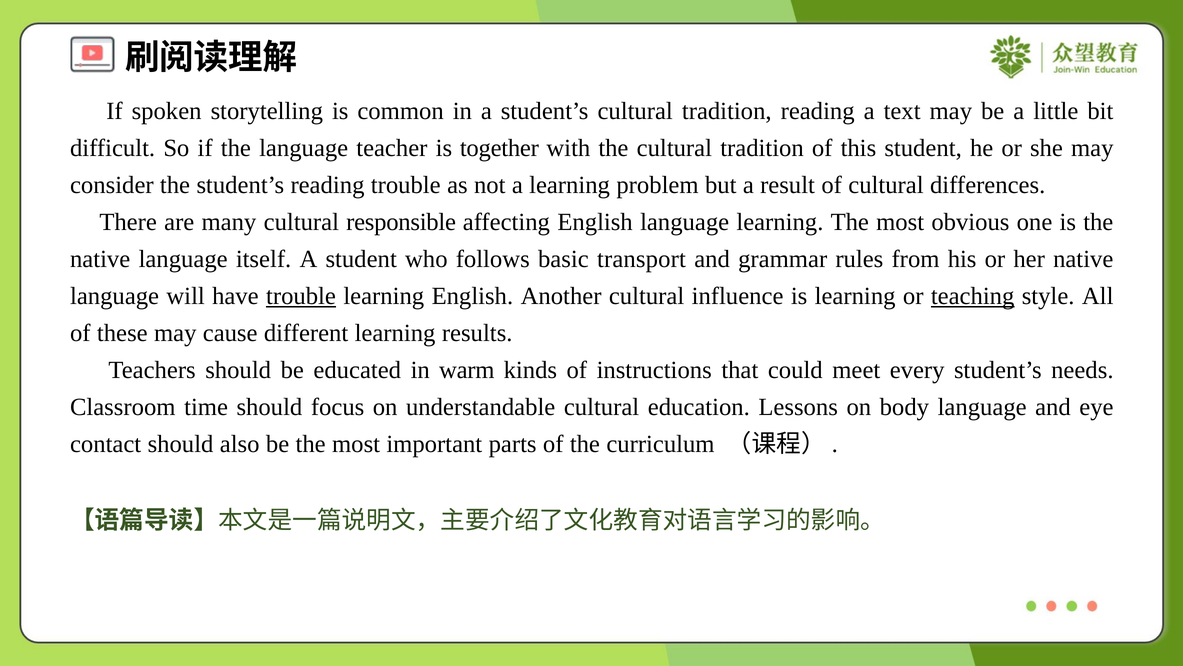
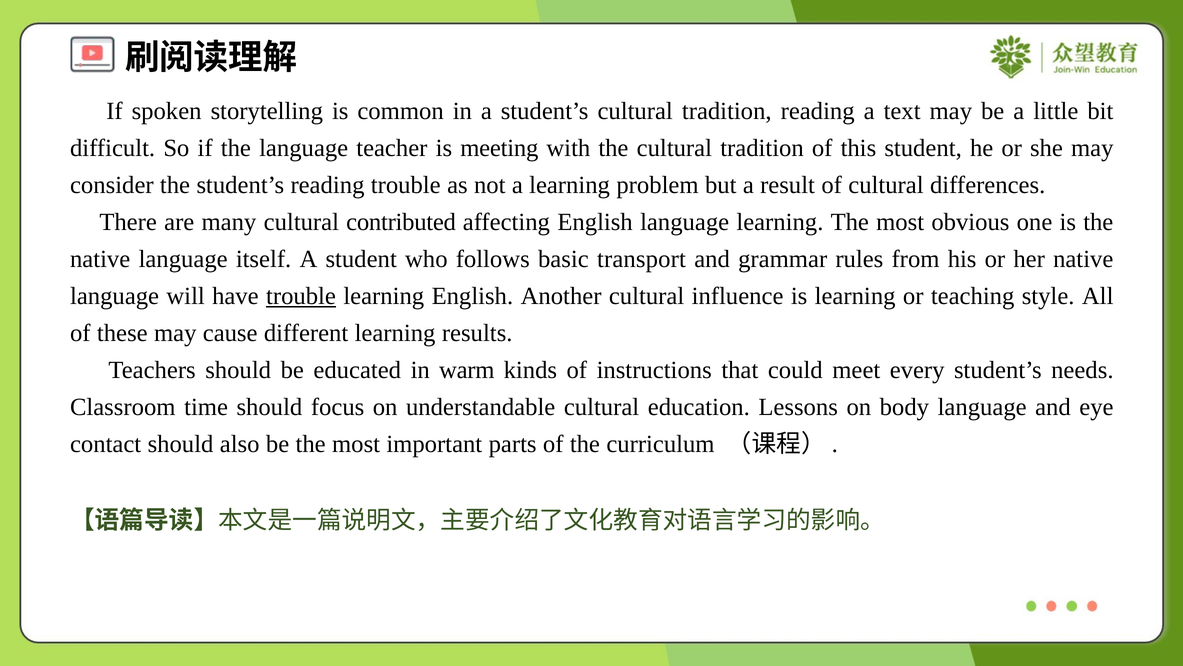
together: together -> meeting (499, 148)
responsible: responsible -> contributed (401, 222)
teaching underline: present -> none (973, 296)
